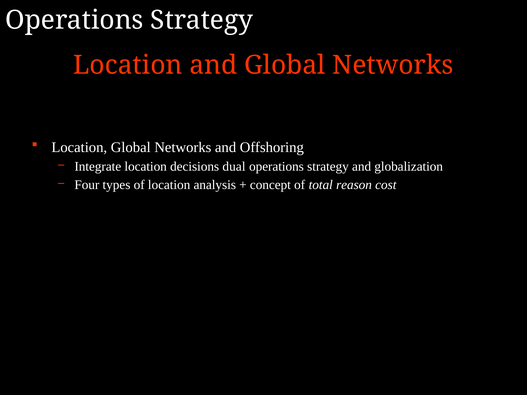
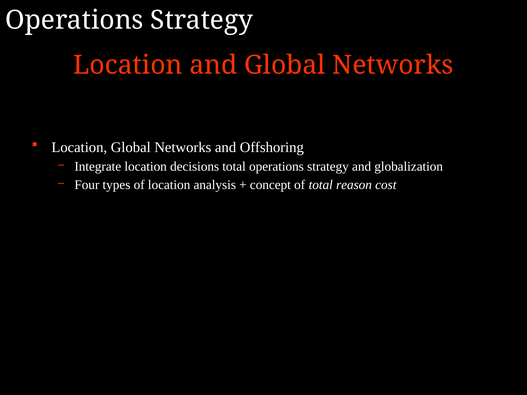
decisions dual: dual -> total (234, 167)
